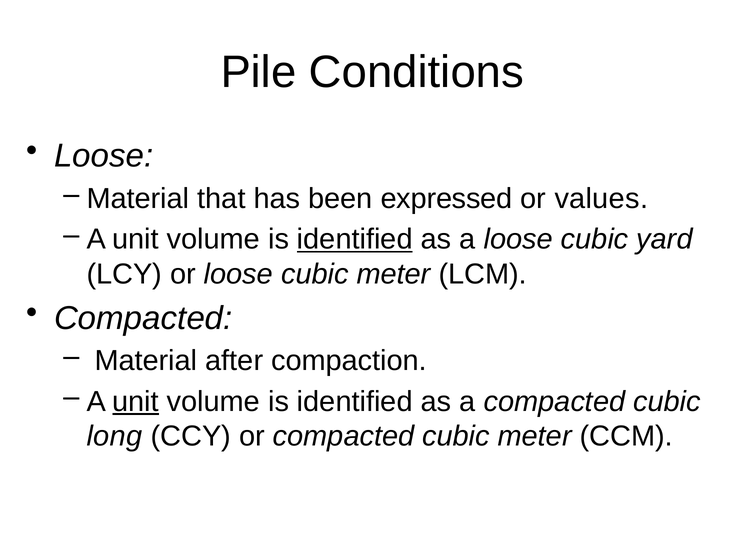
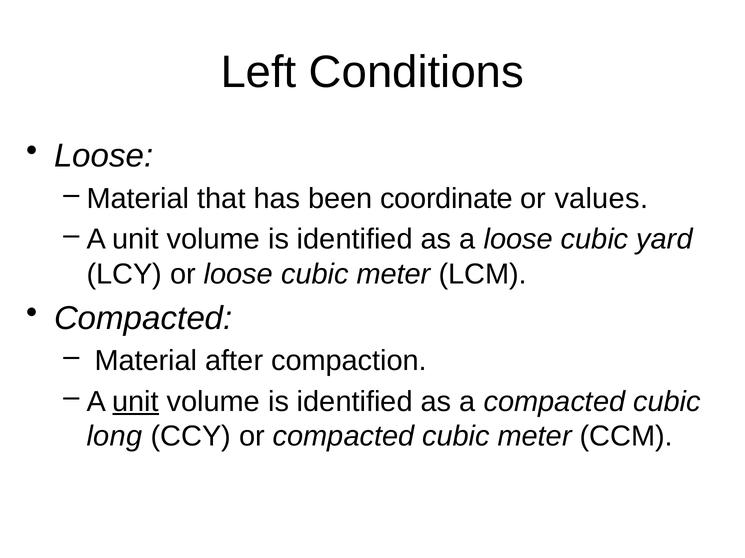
Pile: Pile -> Left (258, 72)
expressed: expressed -> coordinate (447, 199)
identified underline: present -> none (355, 240)
